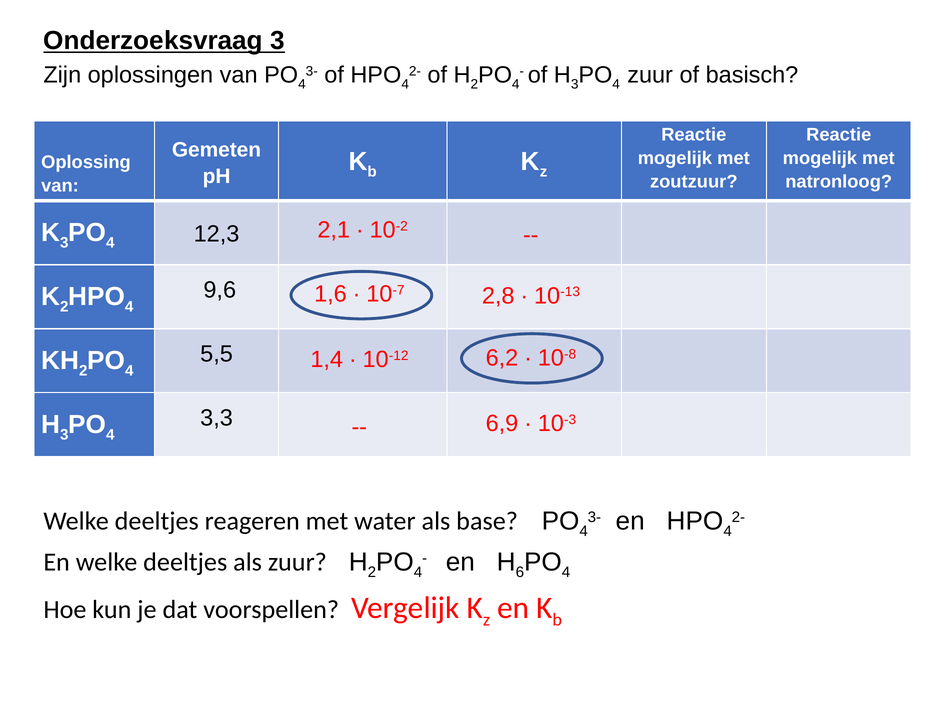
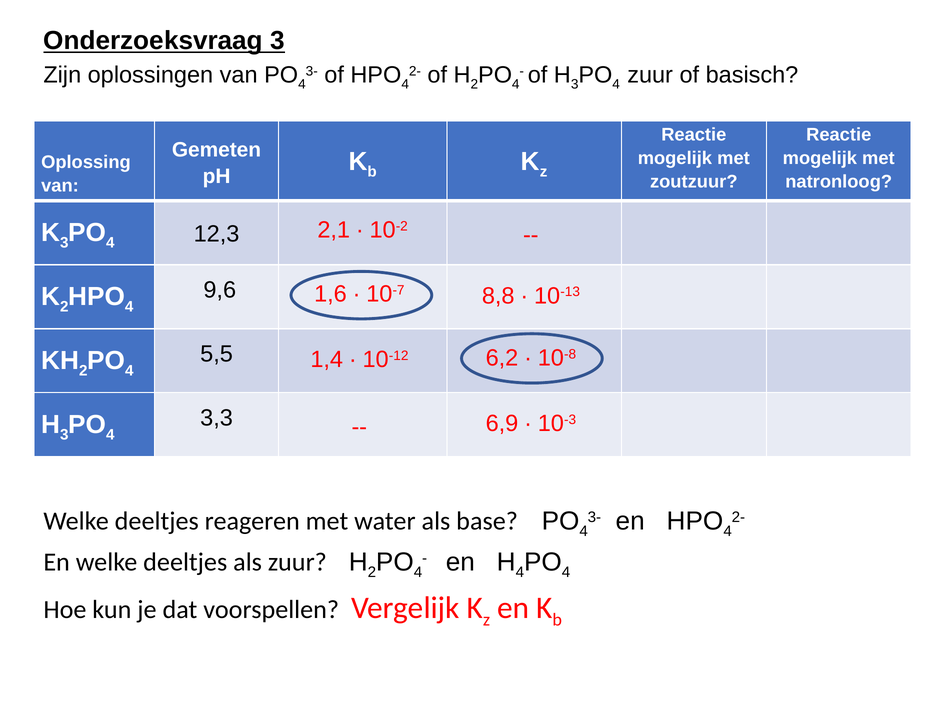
2,8: 2,8 -> 8,8 (498, 296)
6: 6 -> 4 (520, 573)
